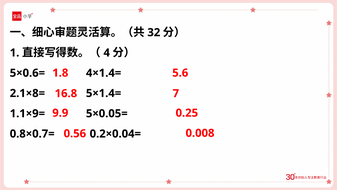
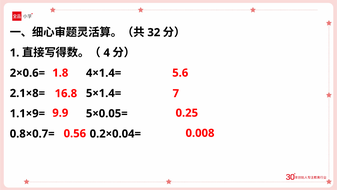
5×0.6=: 5×0.6= -> 2×0.6= (27, 73)
